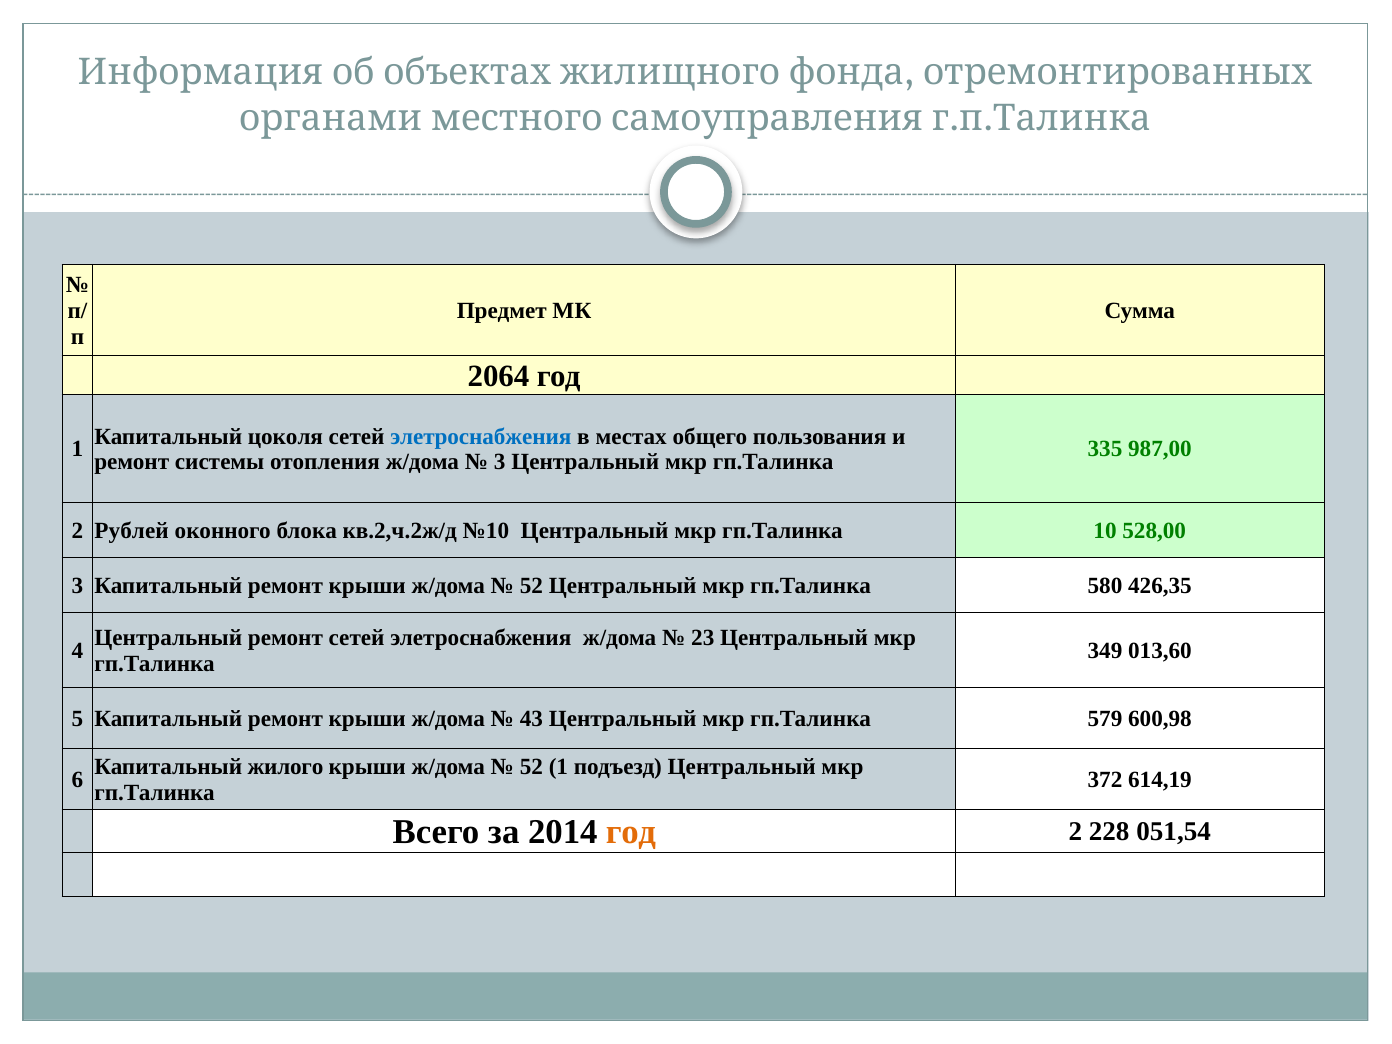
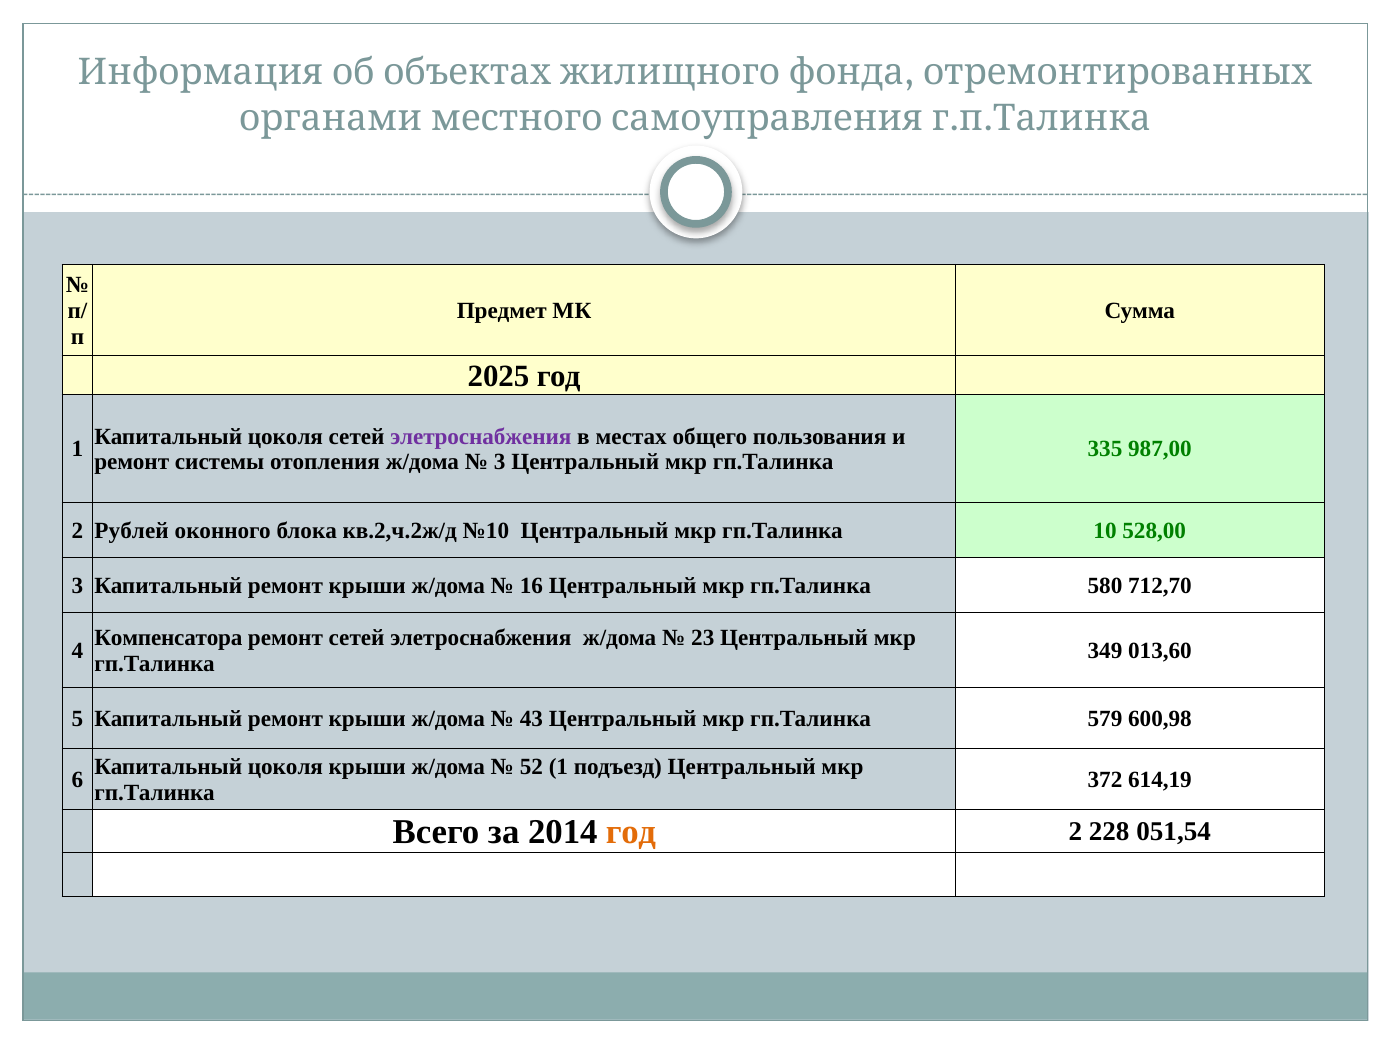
2064: 2064 -> 2025 (499, 376)
элетроснабжения colour: blue -> purple (481, 436)
52: 52 -> 16 (531, 585)
426,35: 426,35 -> 712,70 (1160, 585)
Центральный: Центральный -> Компенсатора (168, 638)
жилого: жилого -> цоколя (285, 767)
